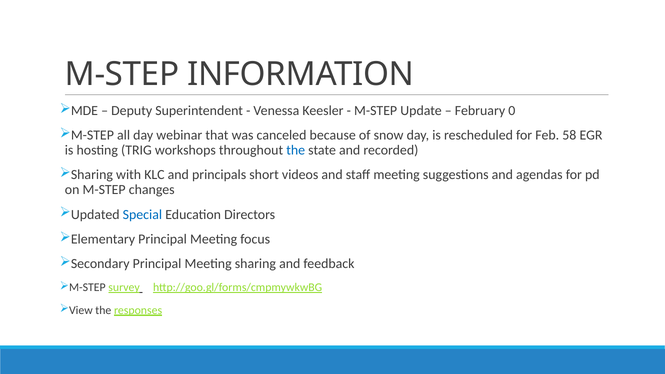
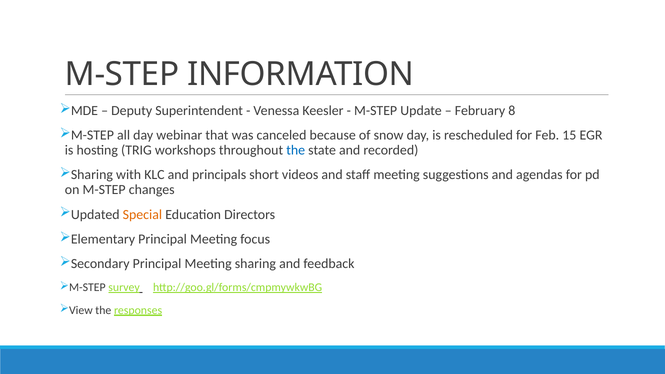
0: 0 -> 8 (512, 111)
58: 58 -> 15 (569, 135)
Special colour: blue -> orange (142, 214)
